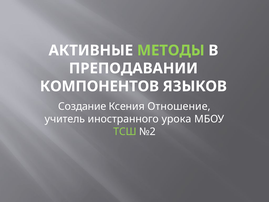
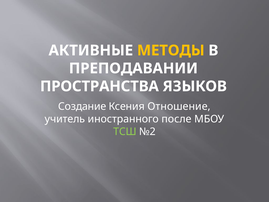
МЕТОДЫ colour: light green -> yellow (171, 50)
КОМПОНЕНТОВ: КОМПОНЕНТОВ -> ПРОСТРАНСТВА (99, 86)
урока: урока -> после (176, 119)
